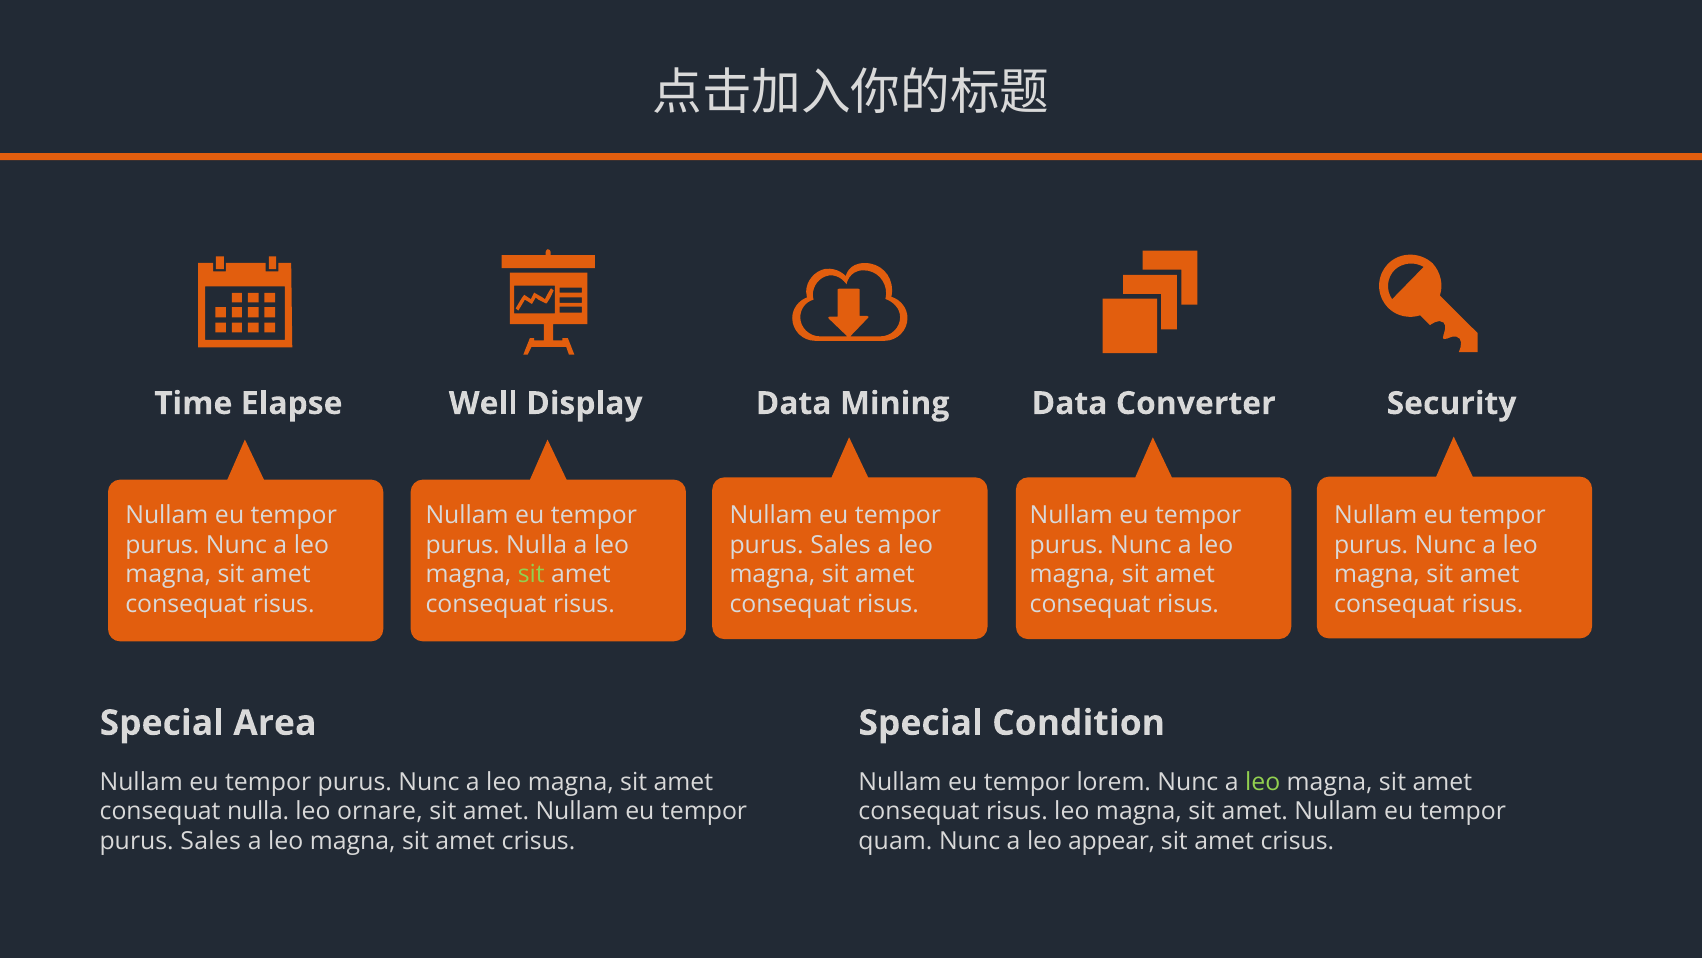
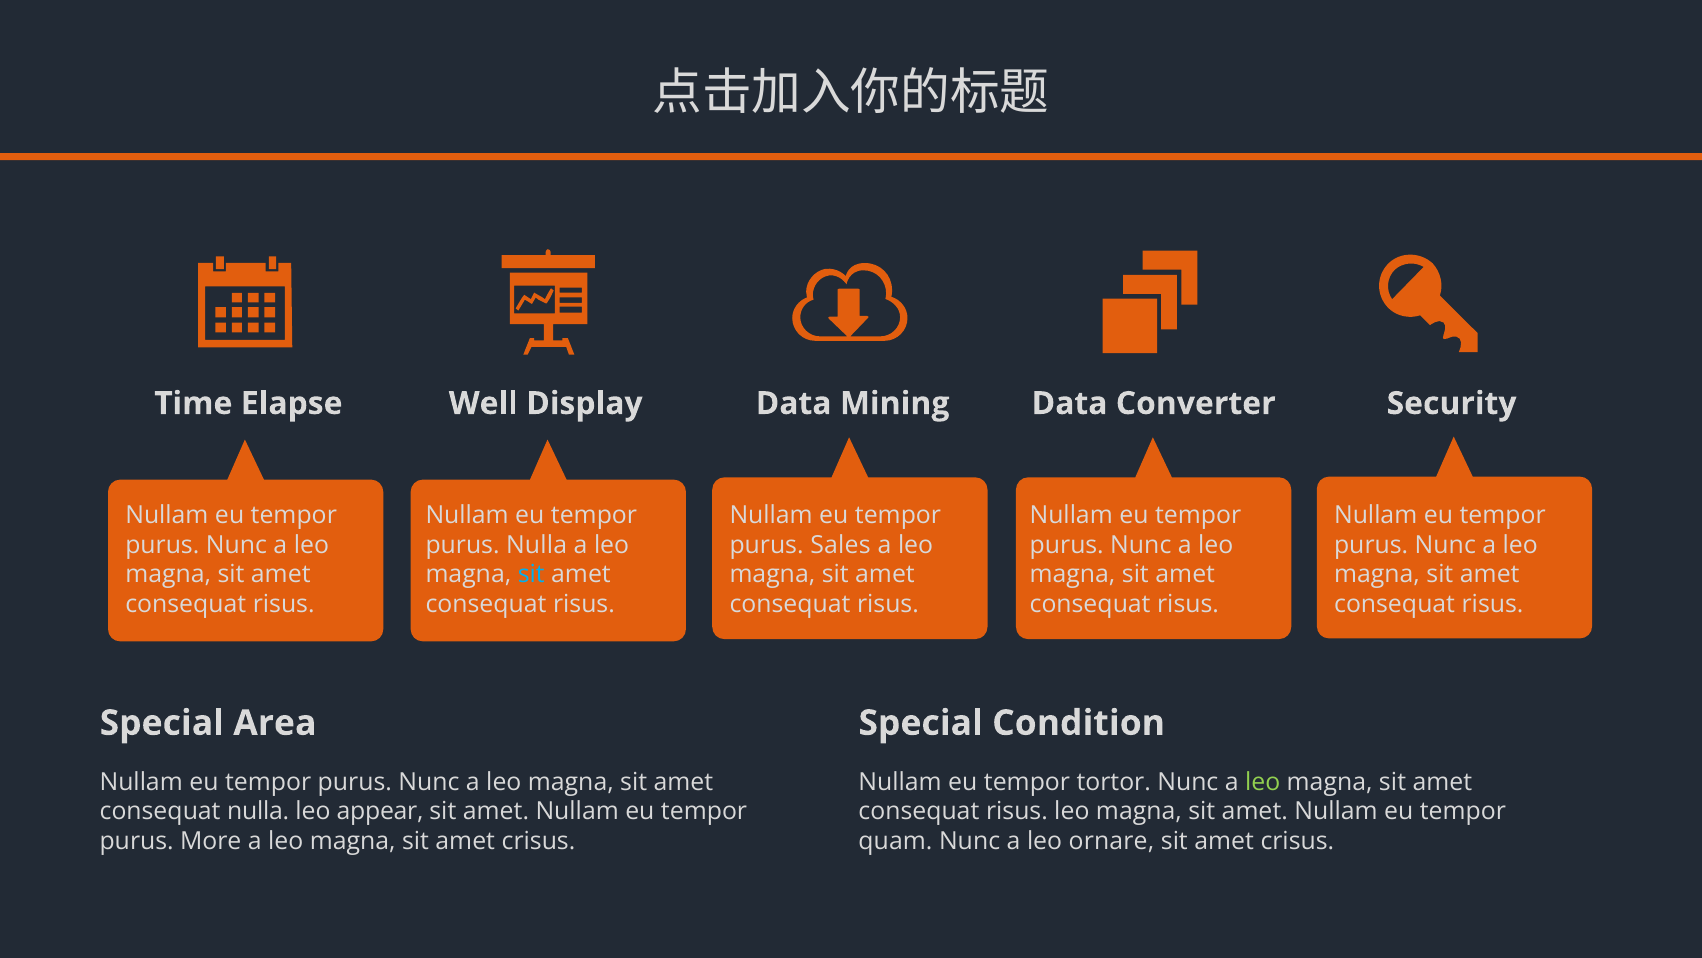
sit colour: light green -> light blue (531, 575)
lorem: lorem -> tortor (1114, 782)
ornare: ornare -> appear (380, 812)
Sales: Sales -> More (211, 841)
appear: appear -> ornare (1111, 841)
